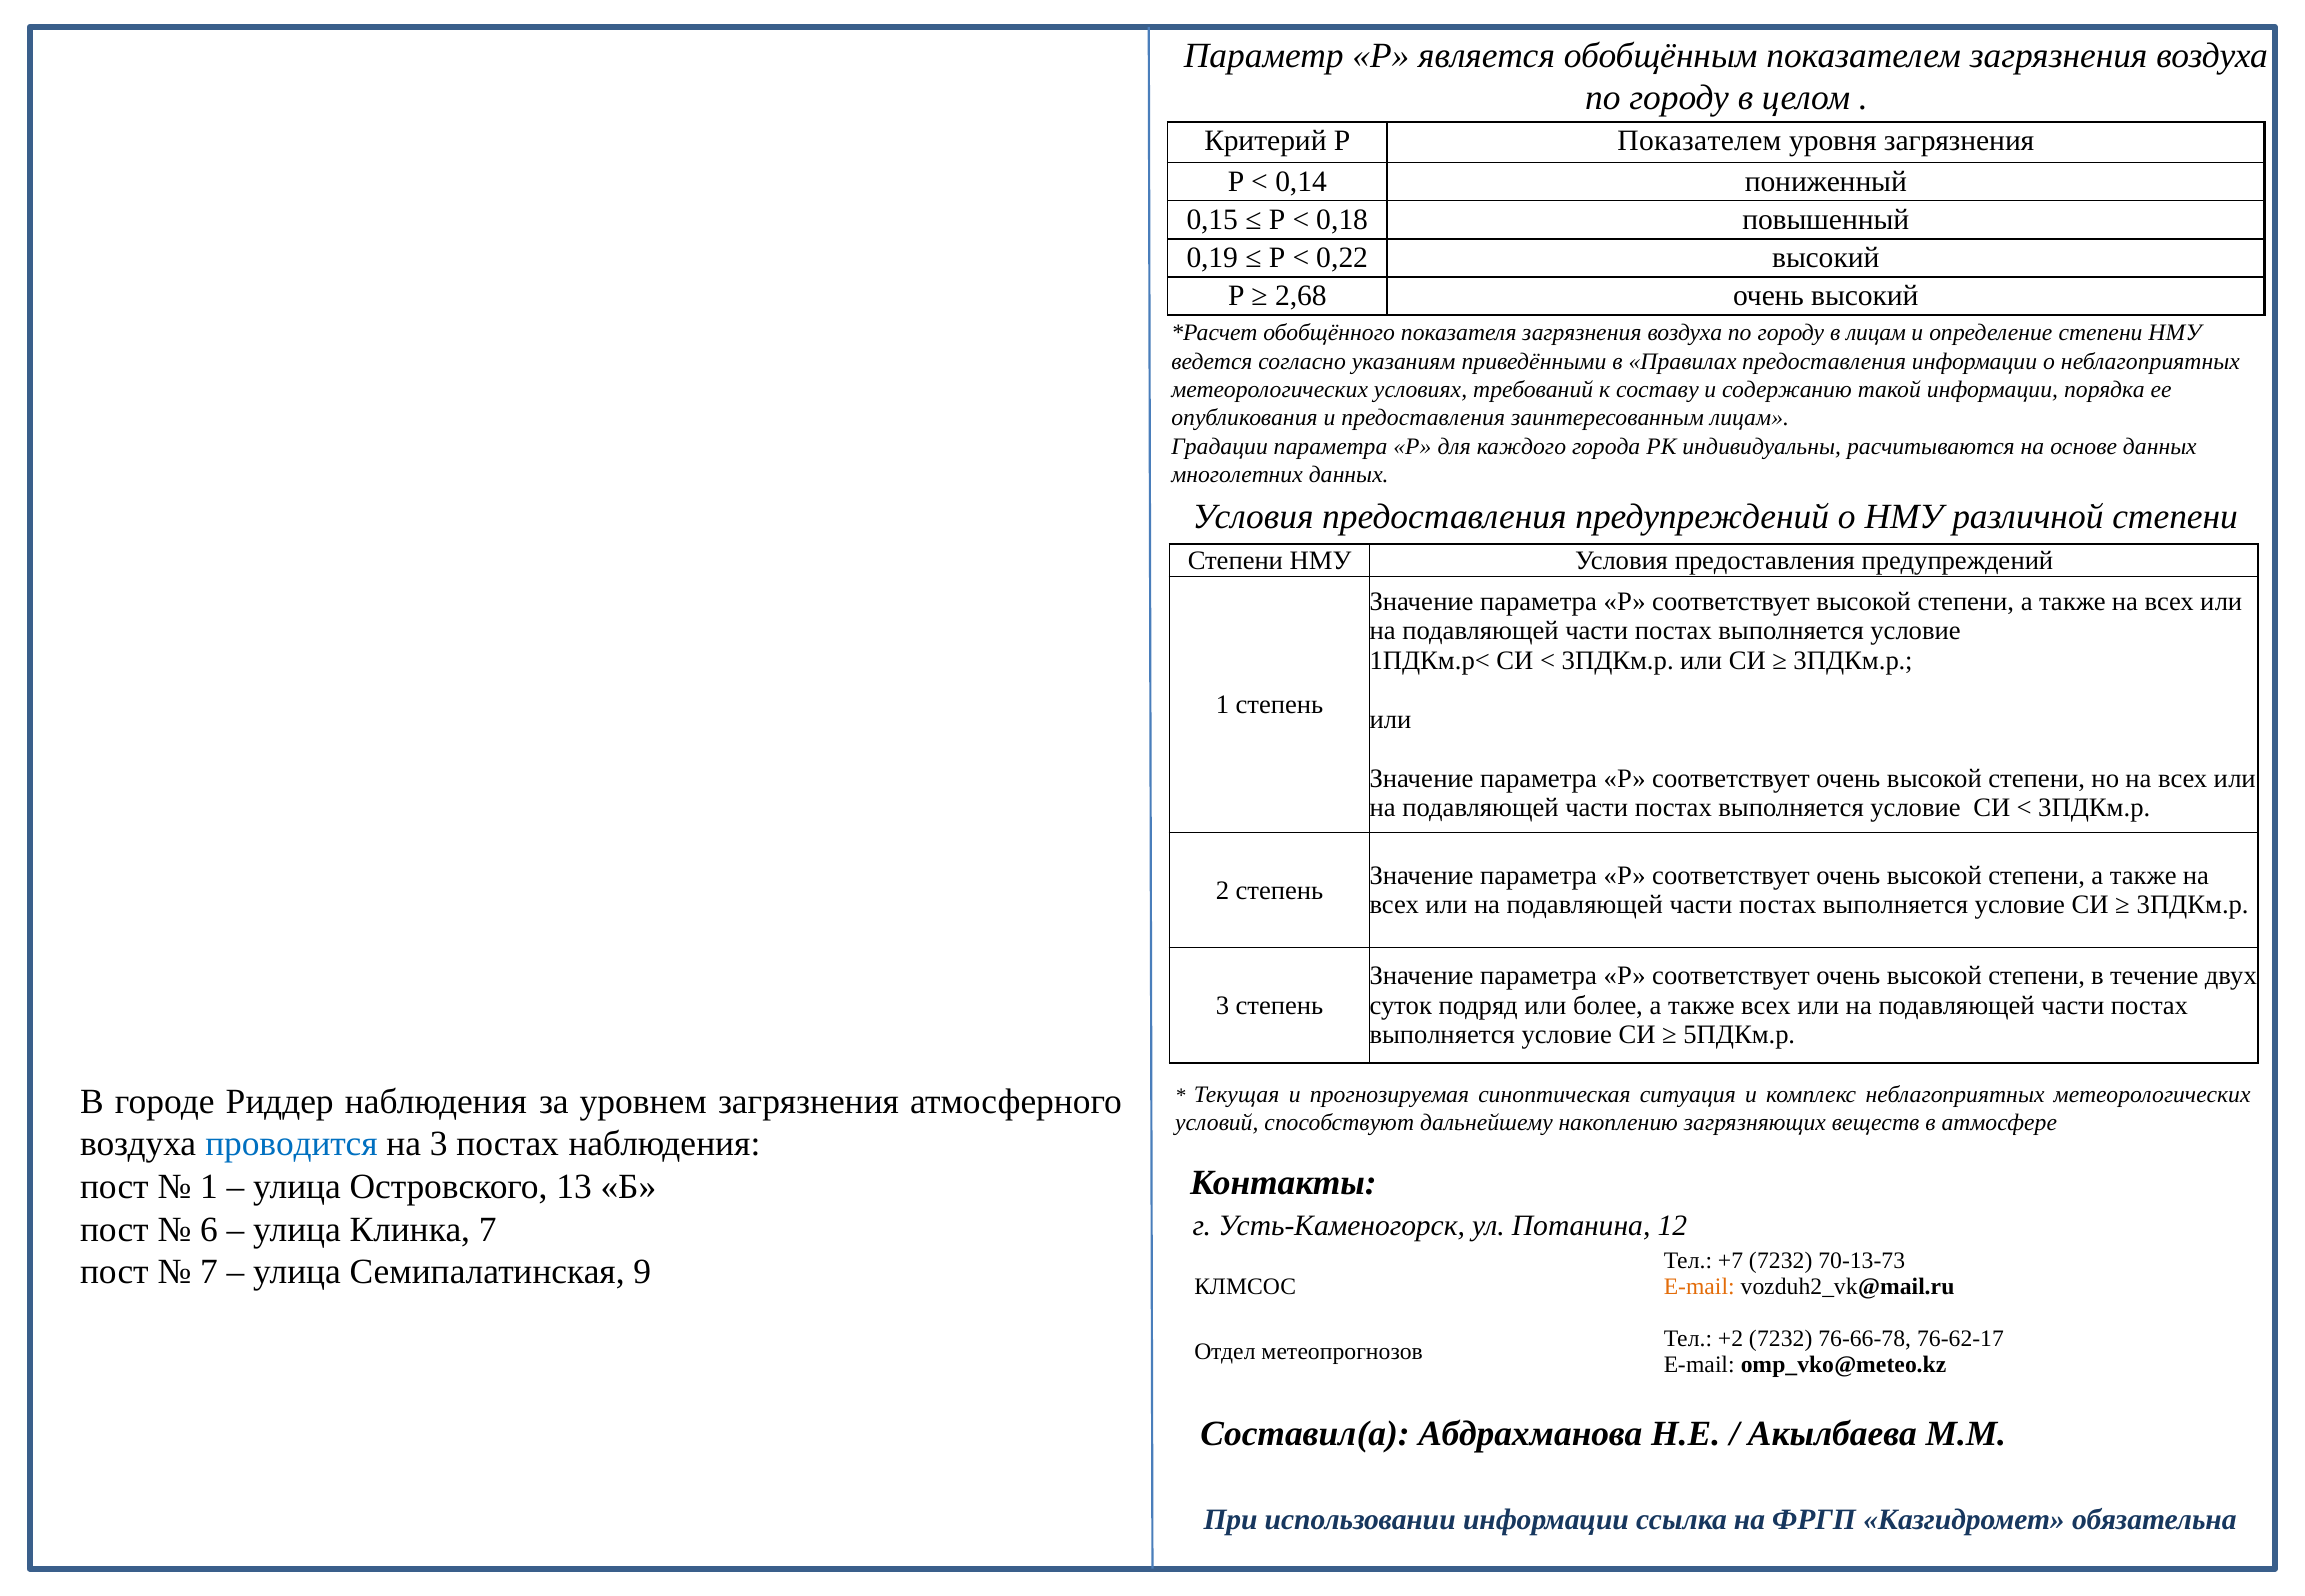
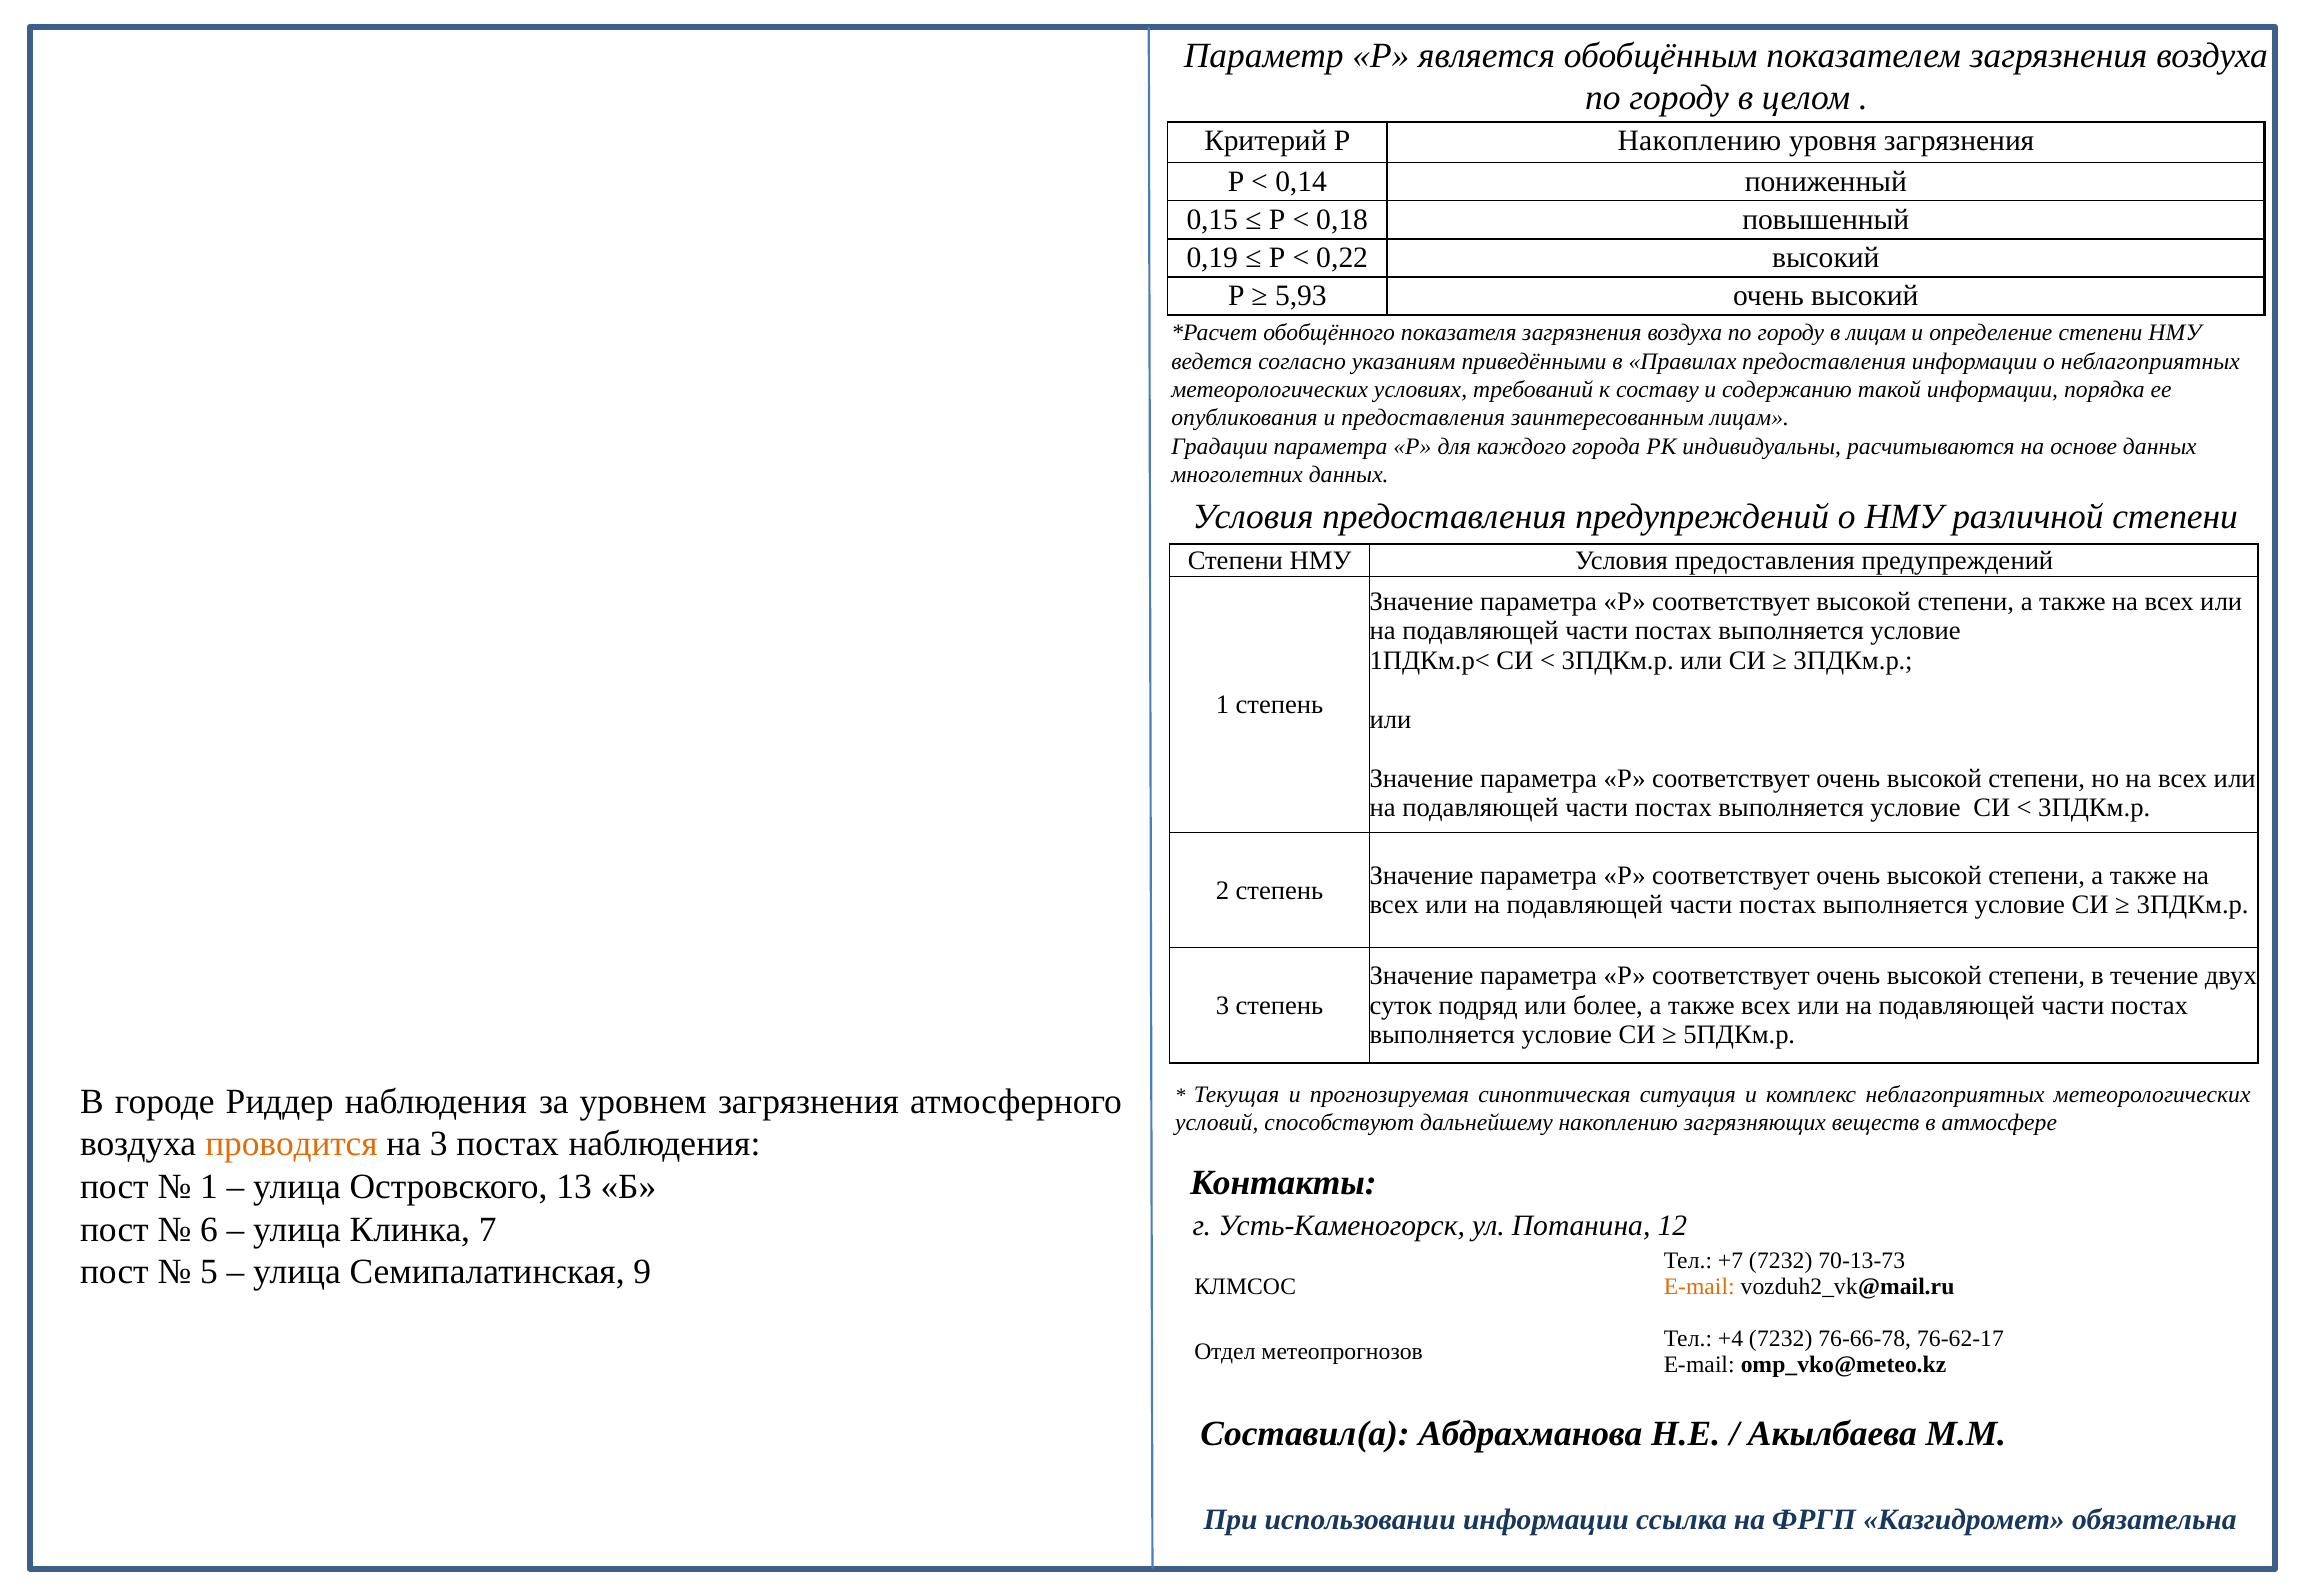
Р Показателем: Показателем -> Накоплению (1699, 141)
2,68: 2,68 -> 5,93 (1301, 296)
проводится colour: blue -> orange (291, 1144)
7: 7 -> 5 (209, 1272)
+2: +2 -> +4 (1731, 1338)
